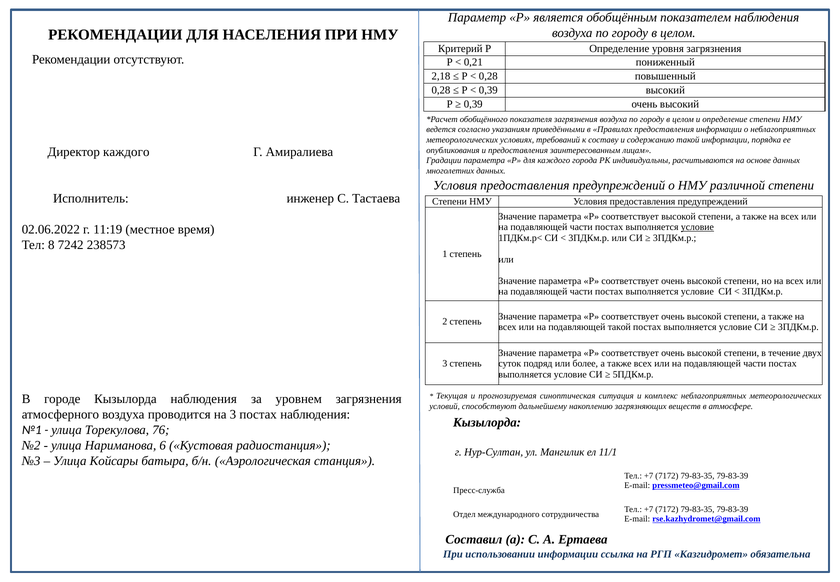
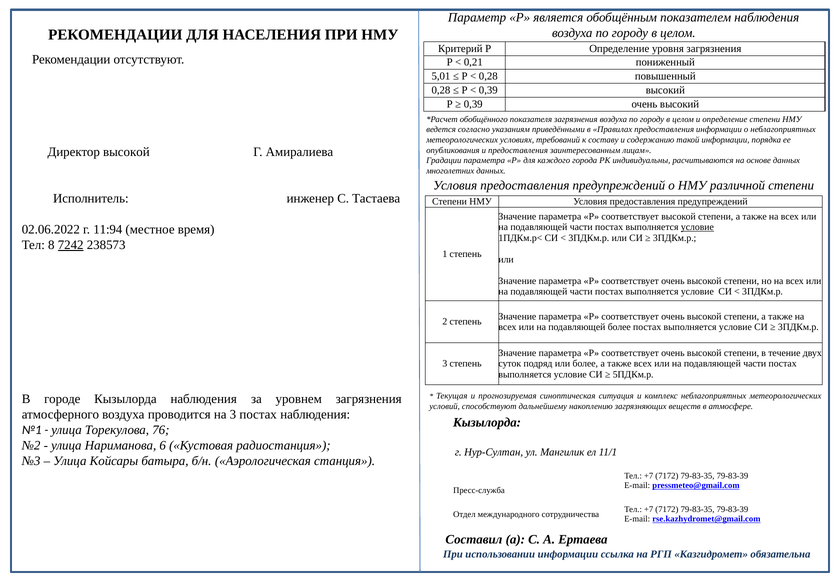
2,18: 2,18 -> 5,01 (441, 76)
Директор каждого: каждого -> высокой (126, 152)
11:19: 11:19 -> 11:94 (108, 229)
7242 underline: none -> present (71, 245)
подавляющей такой: такой -> более (619, 327)
